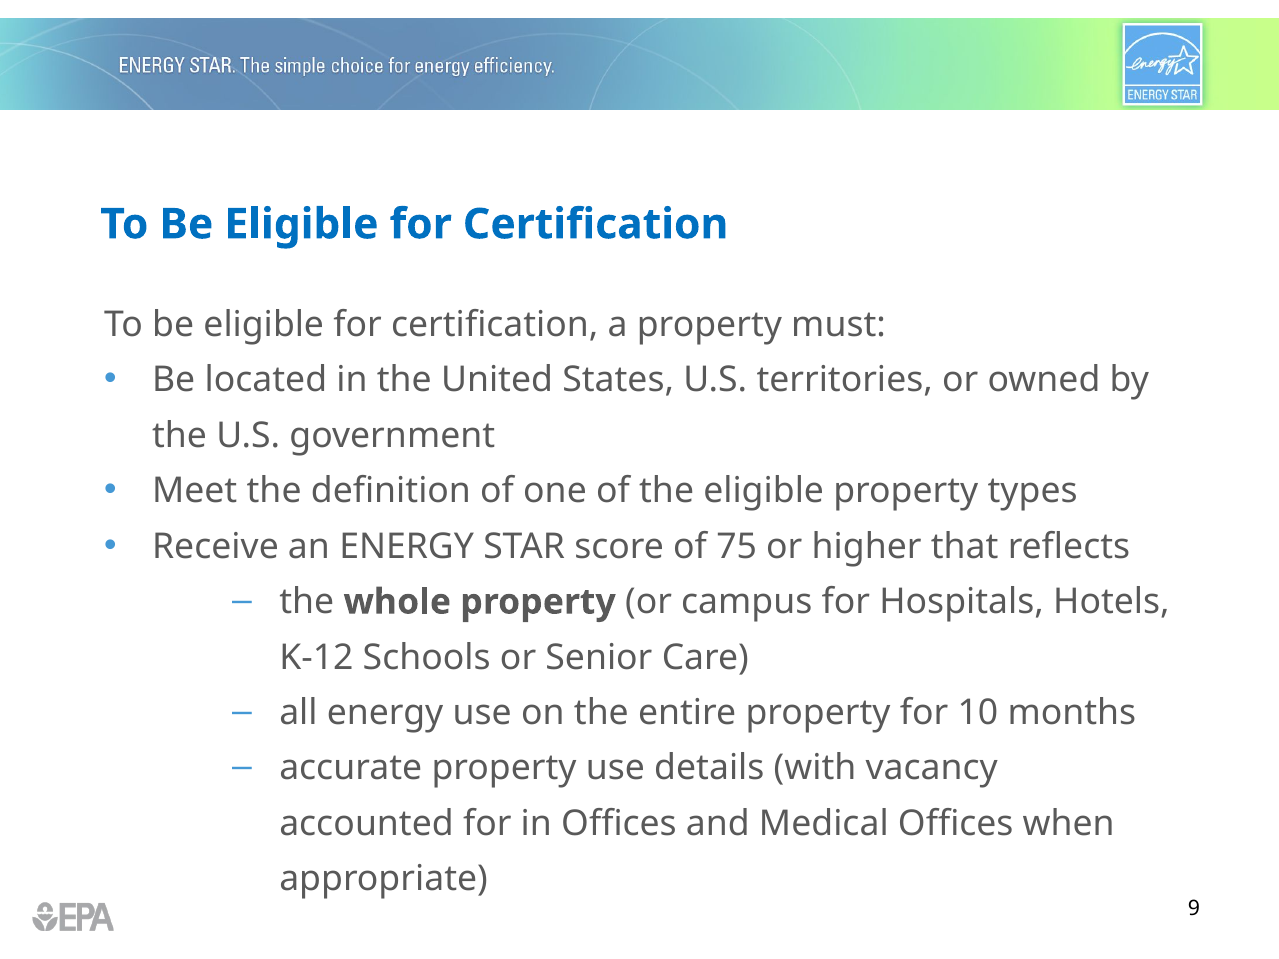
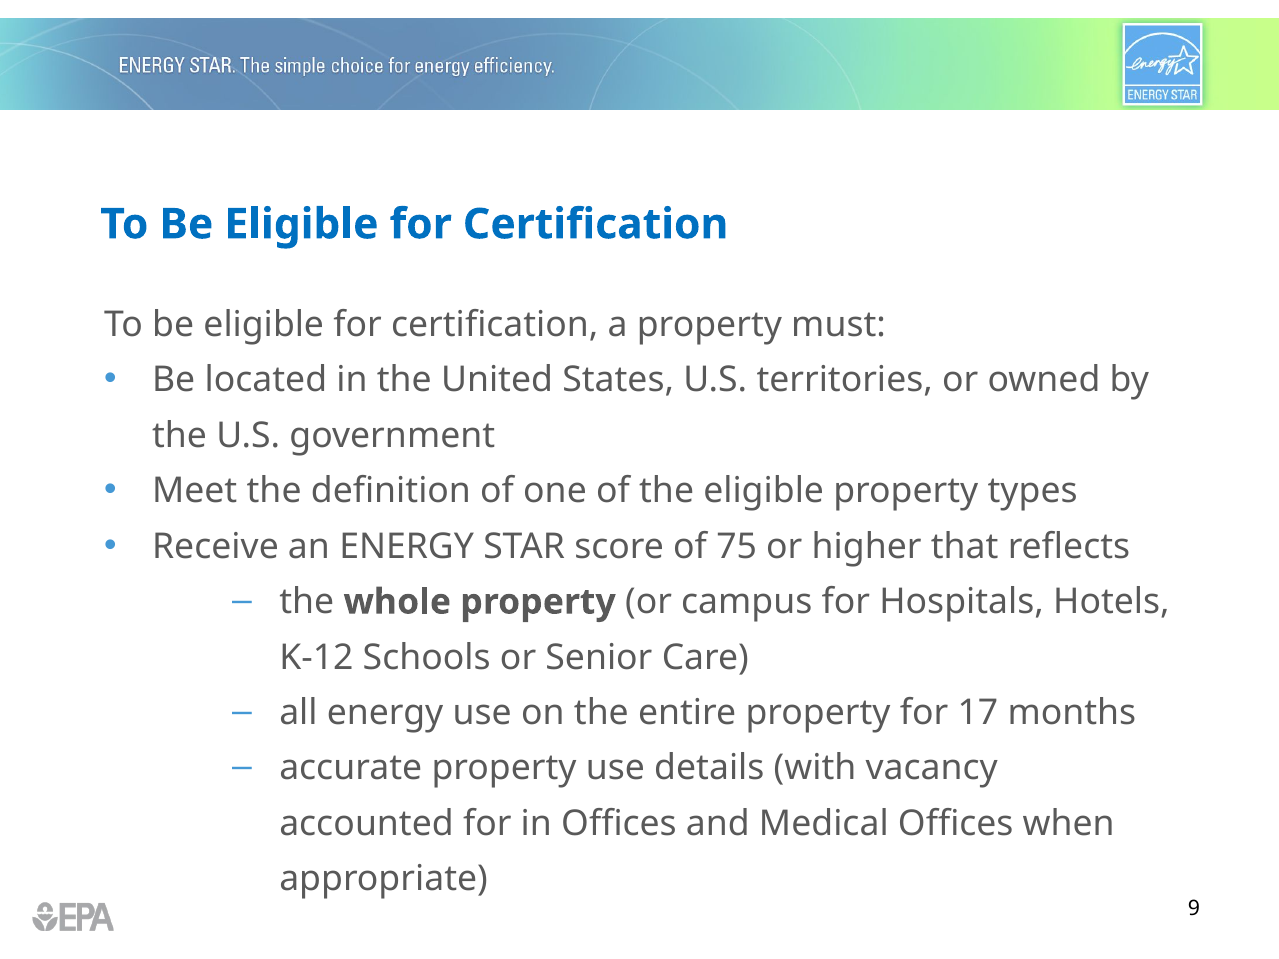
10: 10 -> 17 (978, 713)
